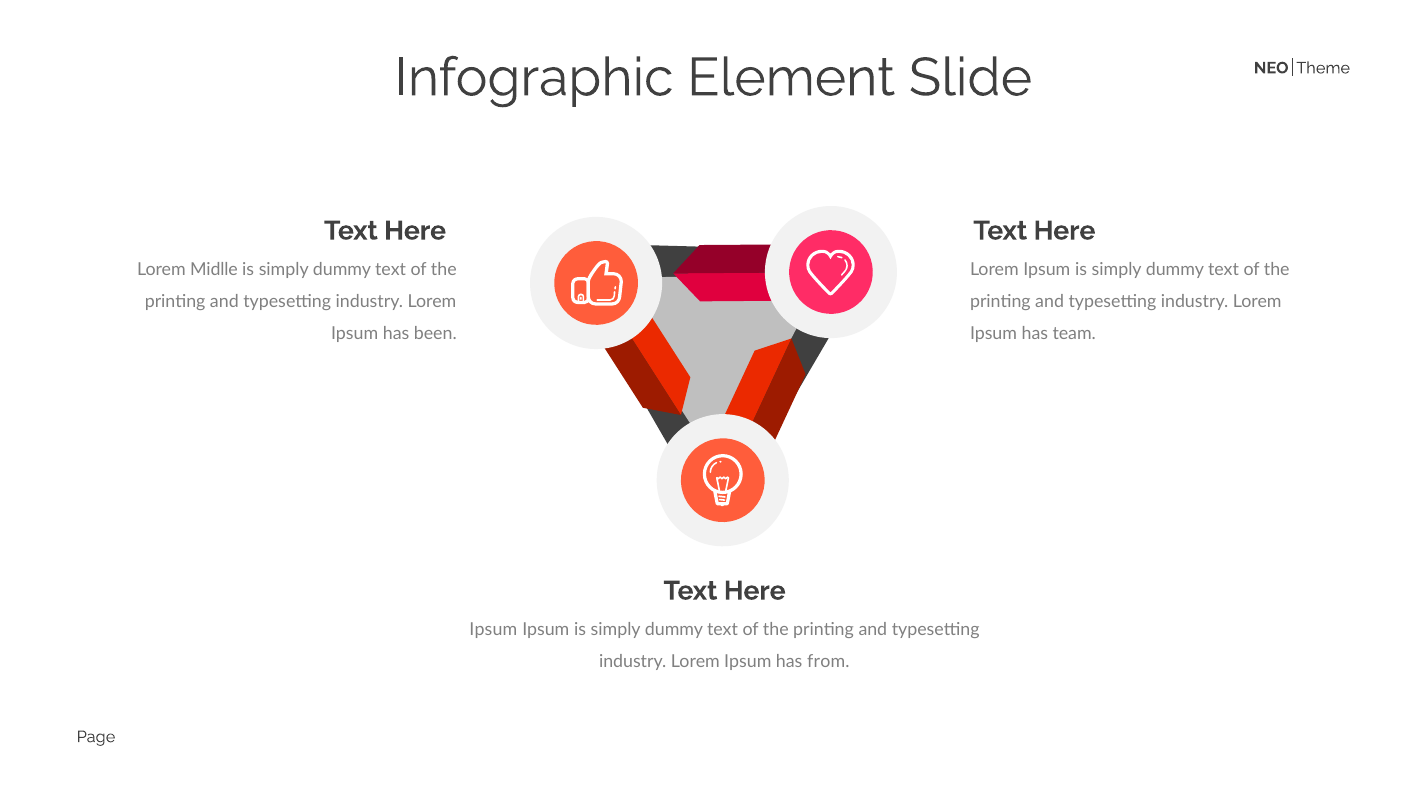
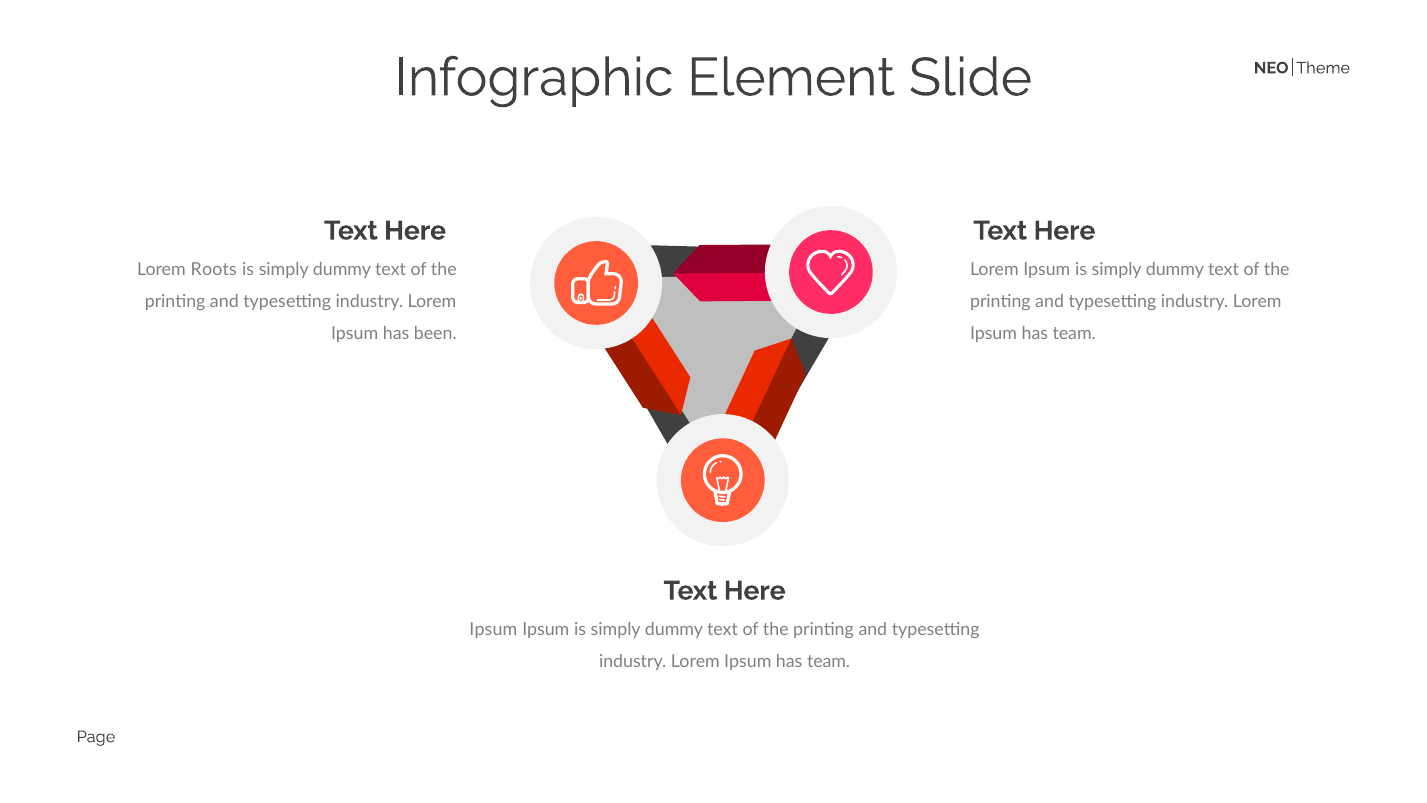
Midlle: Midlle -> Roots (214, 270)
from: from -> team (829, 662)
